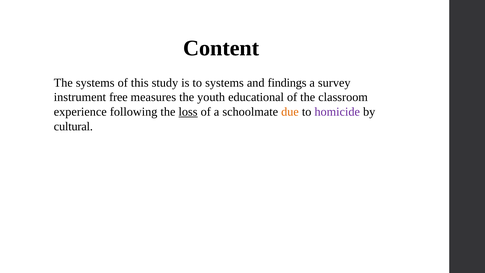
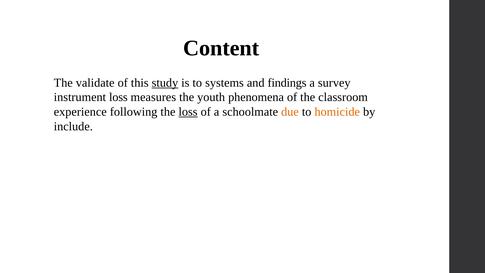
The systems: systems -> validate (95, 83)
study underline: none -> present (165, 83)
instrument free: free -> loss (118, 97)
educational: educational -> phenomena (256, 97)
homicide colour: purple -> orange (337, 112)
cultural: cultural -> include (73, 126)
